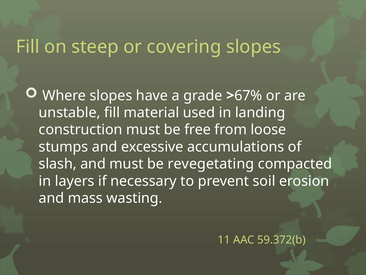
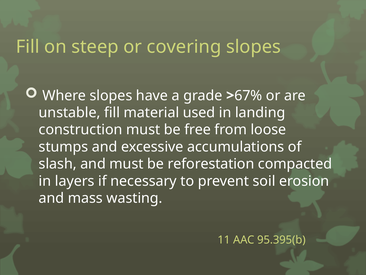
revegetating: revegetating -> reforestation (211, 164)
59.372(b: 59.372(b -> 95.395(b (281, 240)
